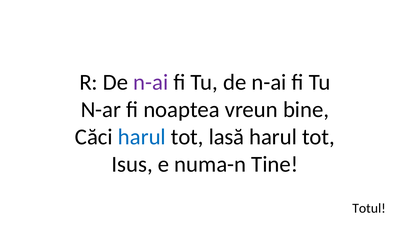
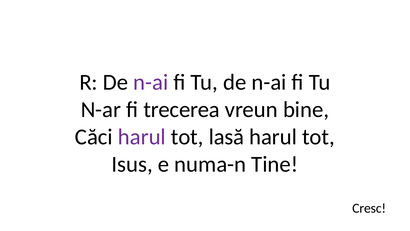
noaptea: noaptea -> trecerea (182, 109)
harul colour: blue -> purple (142, 137)
Totul: Totul -> Cresc (369, 208)
